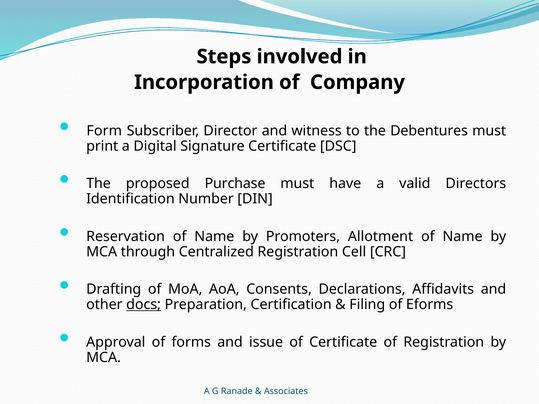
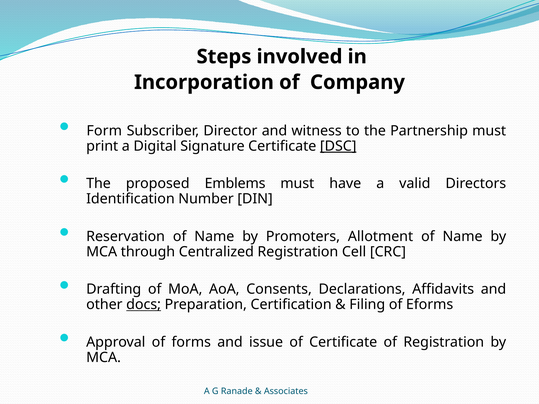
Debentures: Debentures -> Partnership (429, 131)
DSC underline: none -> present (338, 146)
Purchase: Purchase -> Emblems (235, 184)
